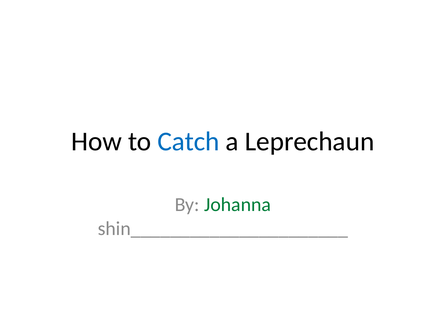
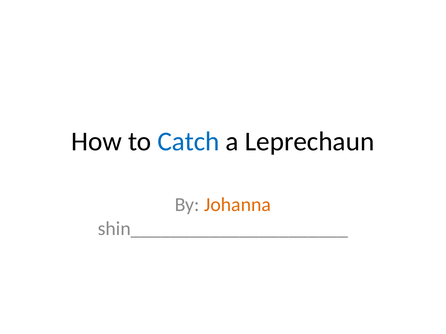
Johanna colour: green -> orange (238, 205)
